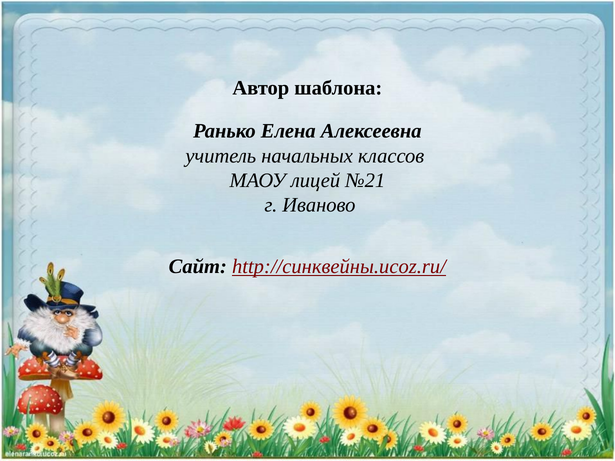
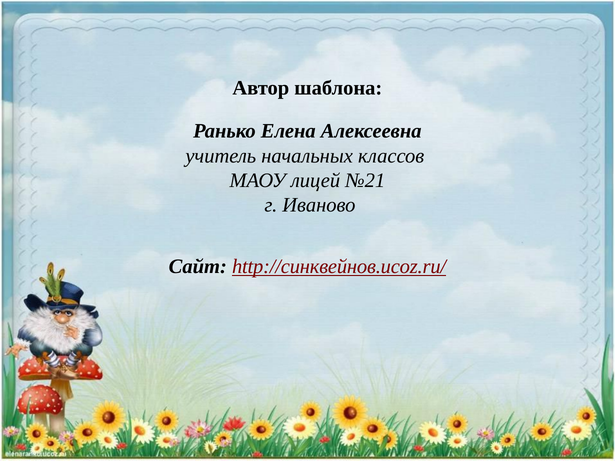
http://синквейны.ucoz.ru/: http://синквейны.ucoz.ru/ -> http://синквейнов.ucoz.ru/ (339, 267)
